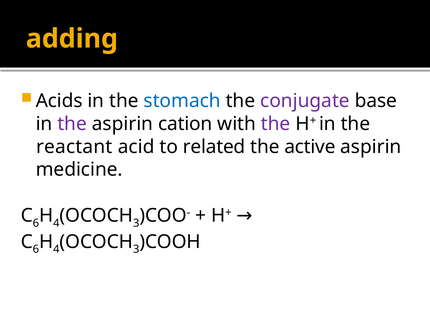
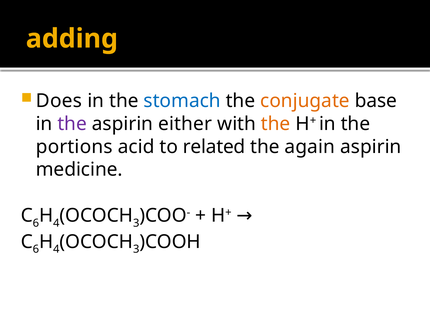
Acids: Acids -> Does (59, 101)
conjugate colour: purple -> orange (305, 101)
cation: cation -> either (185, 124)
the colour: purple -> orange (276, 124)
reactant: reactant -> portions (74, 146)
active: active -> again (310, 146)
